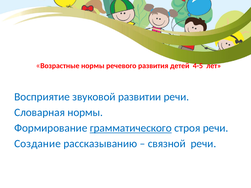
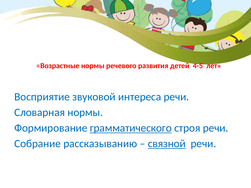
развитии: развитии -> интереса (140, 97)
Создание: Создание -> Собрание (38, 144)
связной underline: none -> present (167, 144)
